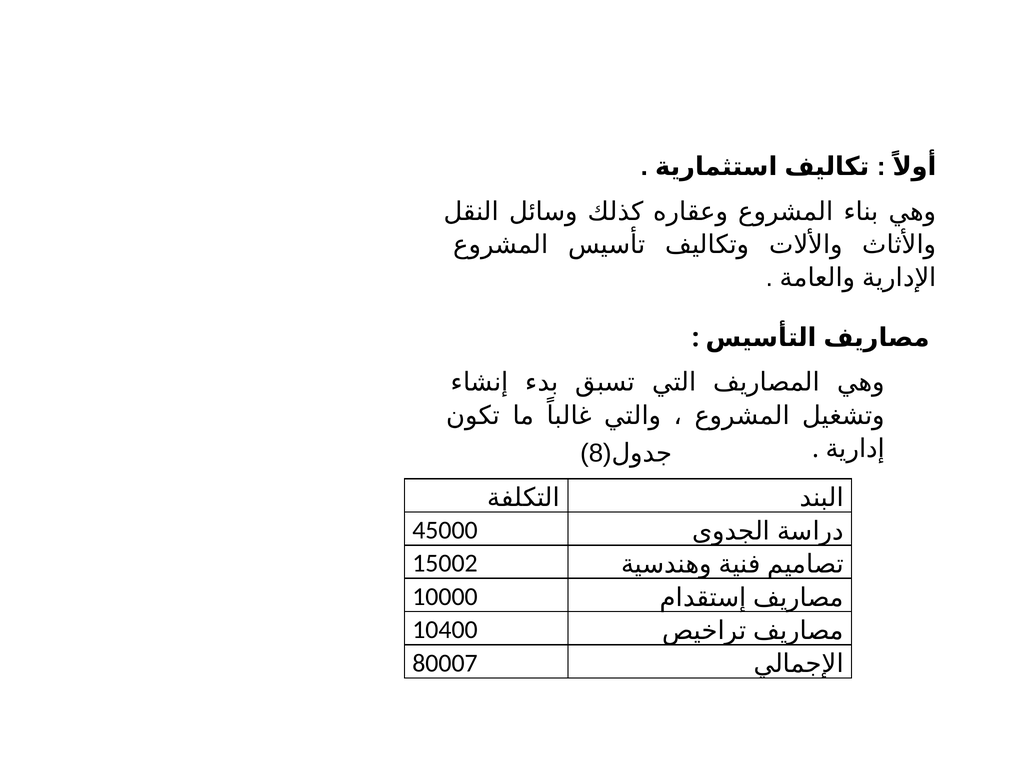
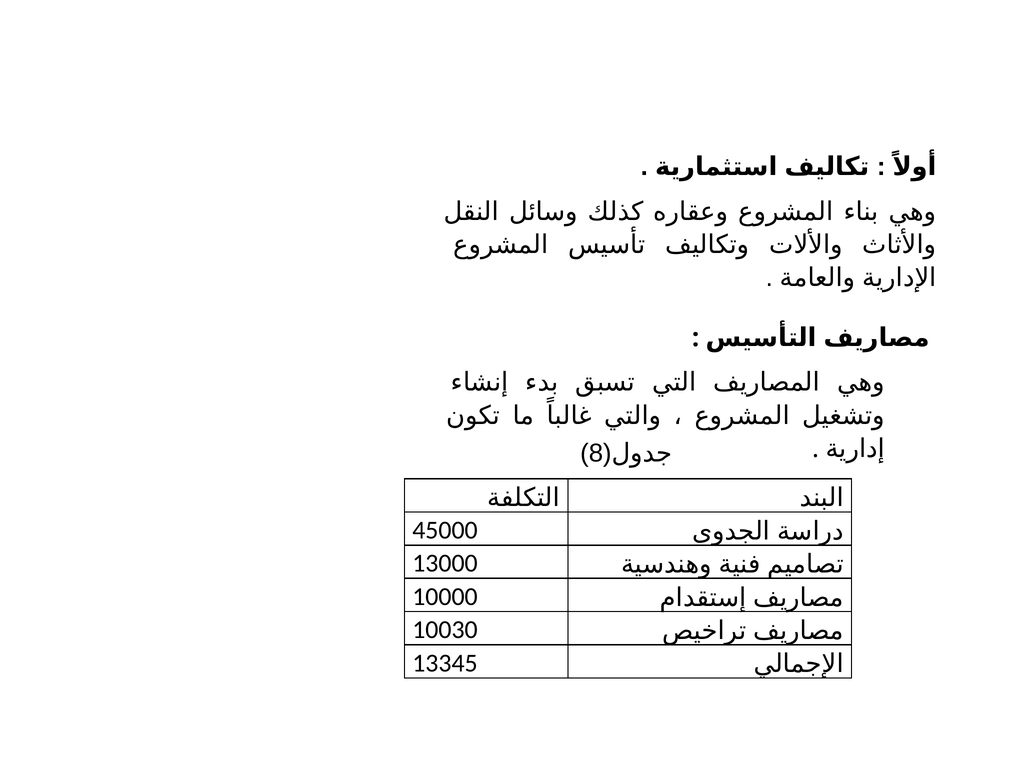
15002: 15002 -> 13000 (445, 563)
10400: 10400 -> 10030 (445, 630)
80007: 80007 -> 13345 (445, 663)
